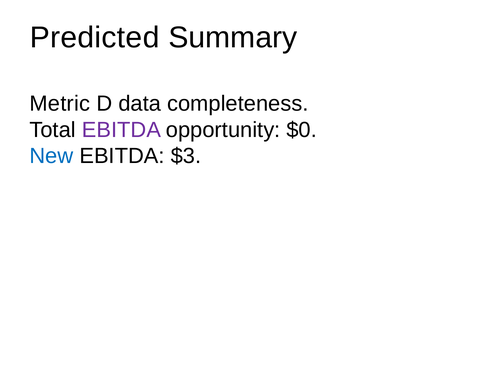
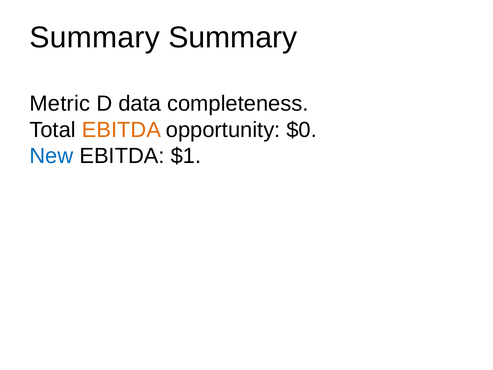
Predicted: Predicted -> Summary (95, 37)
EBITDA colour: purple -> orange (121, 130)
$3: $3 -> $1 (186, 156)
